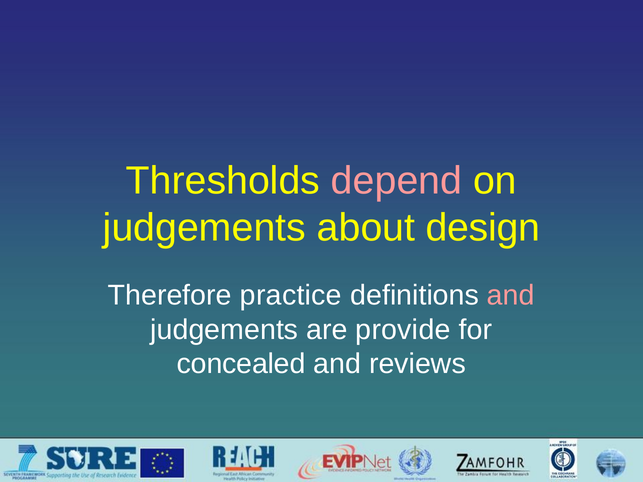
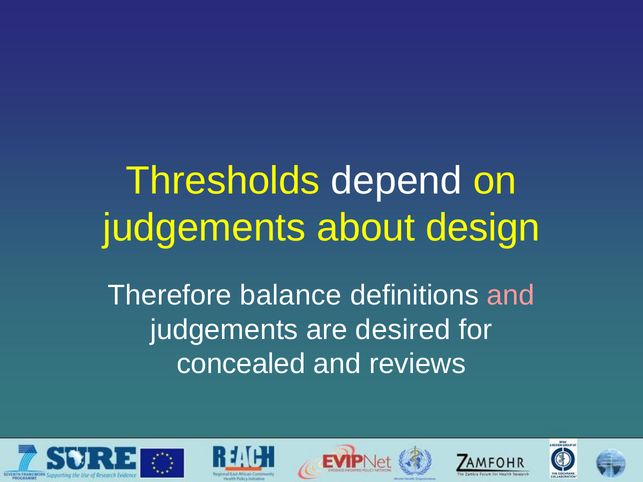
depend colour: pink -> white (397, 181)
practice: practice -> balance (291, 296)
provide: provide -> desired (403, 330)
